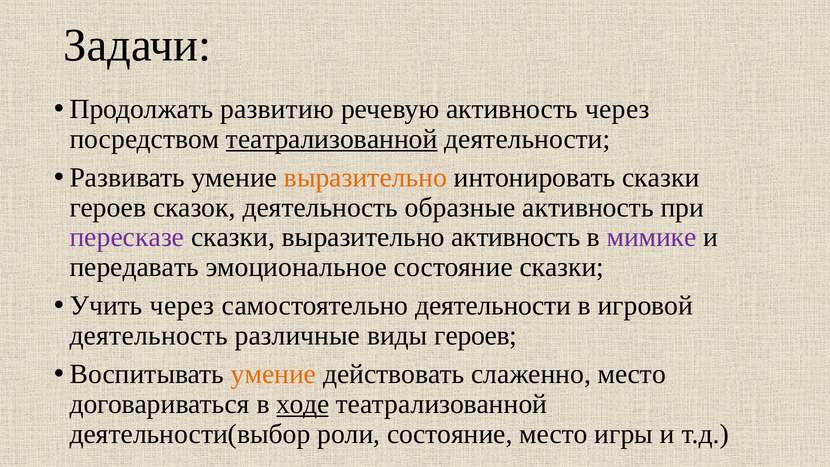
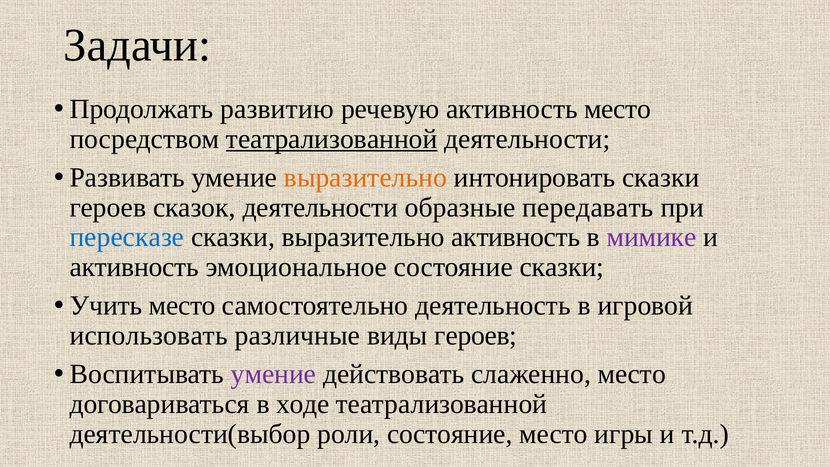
активность через: через -> место (618, 109)
сказок деятельность: деятельность -> деятельности (320, 207)
образные активность: активность -> передавать (588, 207)
пересказе colour: purple -> blue (127, 237)
передавать: передавать -> активность (134, 267)
Учить через: через -> место (182, 306)
самостоятельно деятельности: деятельности -> деятельность (493, 306)
деятельность: деятельность -> использовать (149, 336)
умение colour: orange -> purple (274, 374)
ходе underline: present -> none (303, 404)
